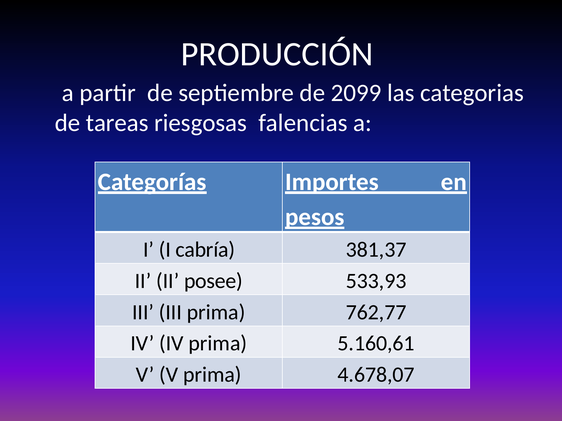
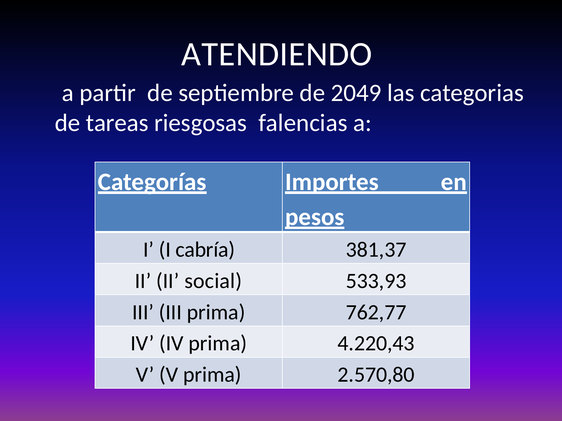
PRODUCCIÓN: PRODUCCIÓN -> ATENDIENDO (277, 54)
2099: 2099 -> 2049 (356, 93)
posee: posee -> social (213, 281)
5.160,61: 5.160,61 -> 4.220,43 (376, 344)
4.678,07: 4.678,07 -> 2.570,80 (376, 375)
